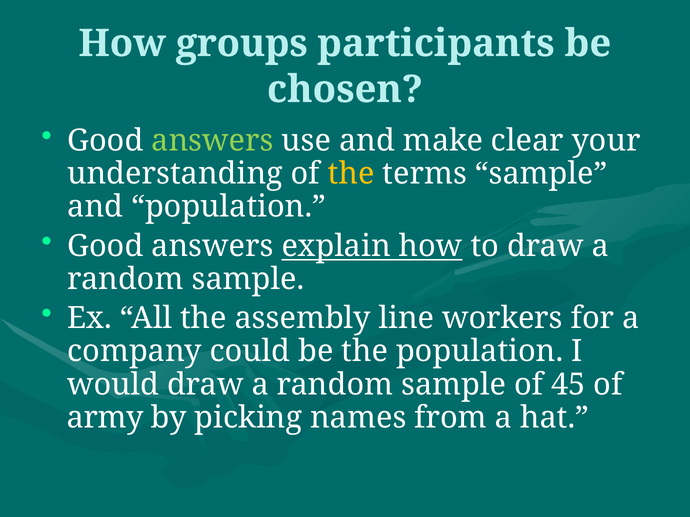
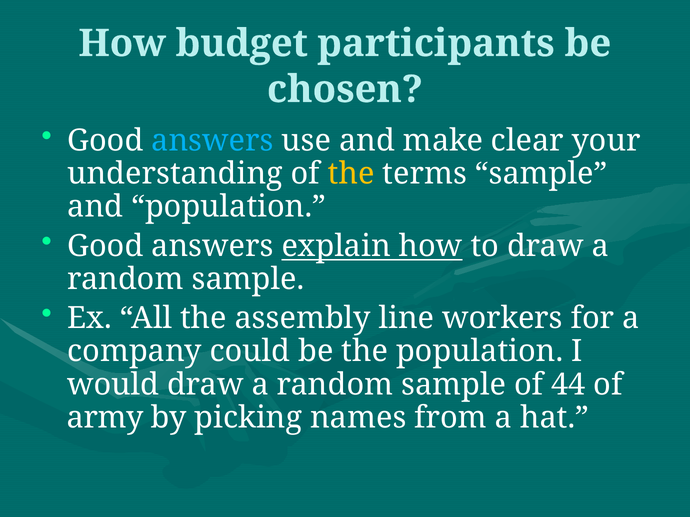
groups: groups -> budget (242, 44)
answers colour: light green -> light blue (212, 141)
45: 45 -> 44 (568, 385)
